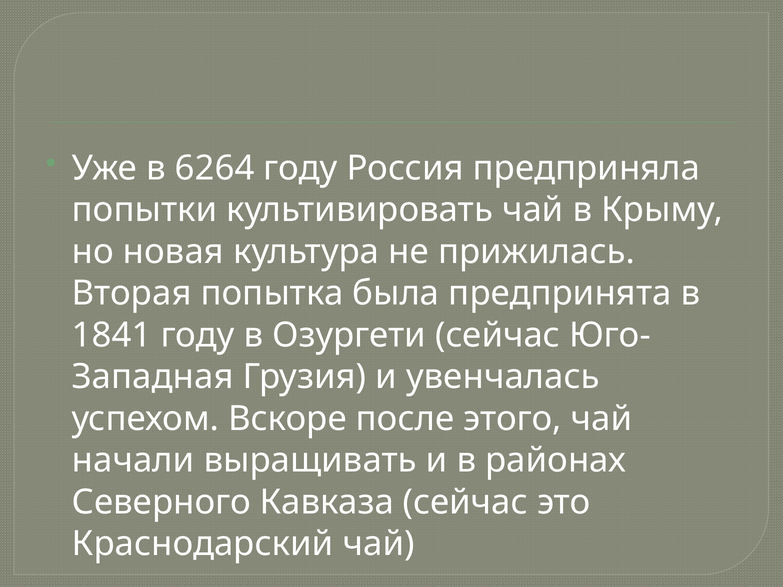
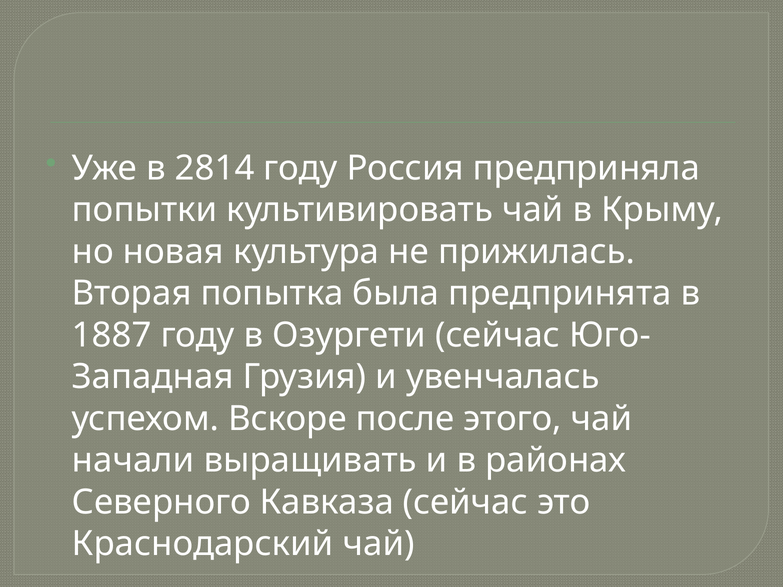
6264: 6264 -> 2814 (215, 168)
1841: 1841 -> 1887 (112, 335)
